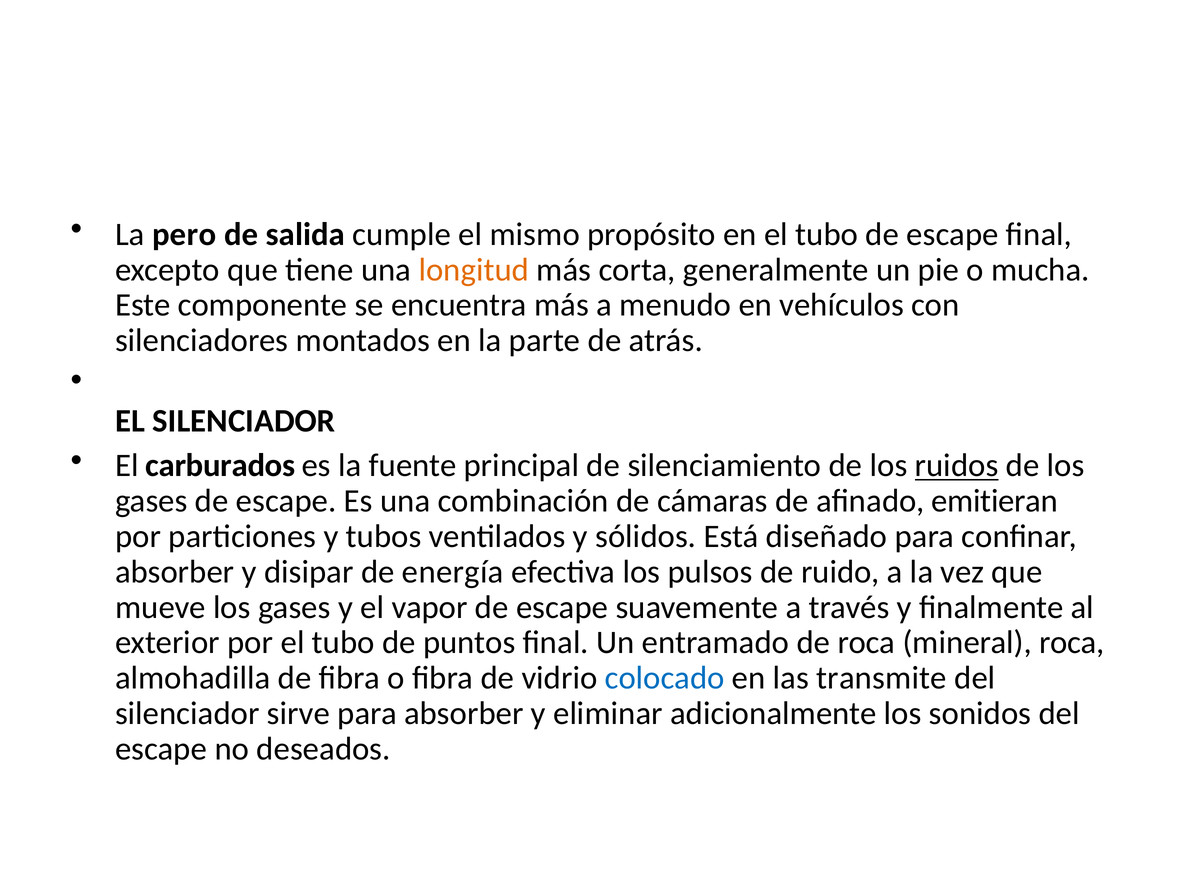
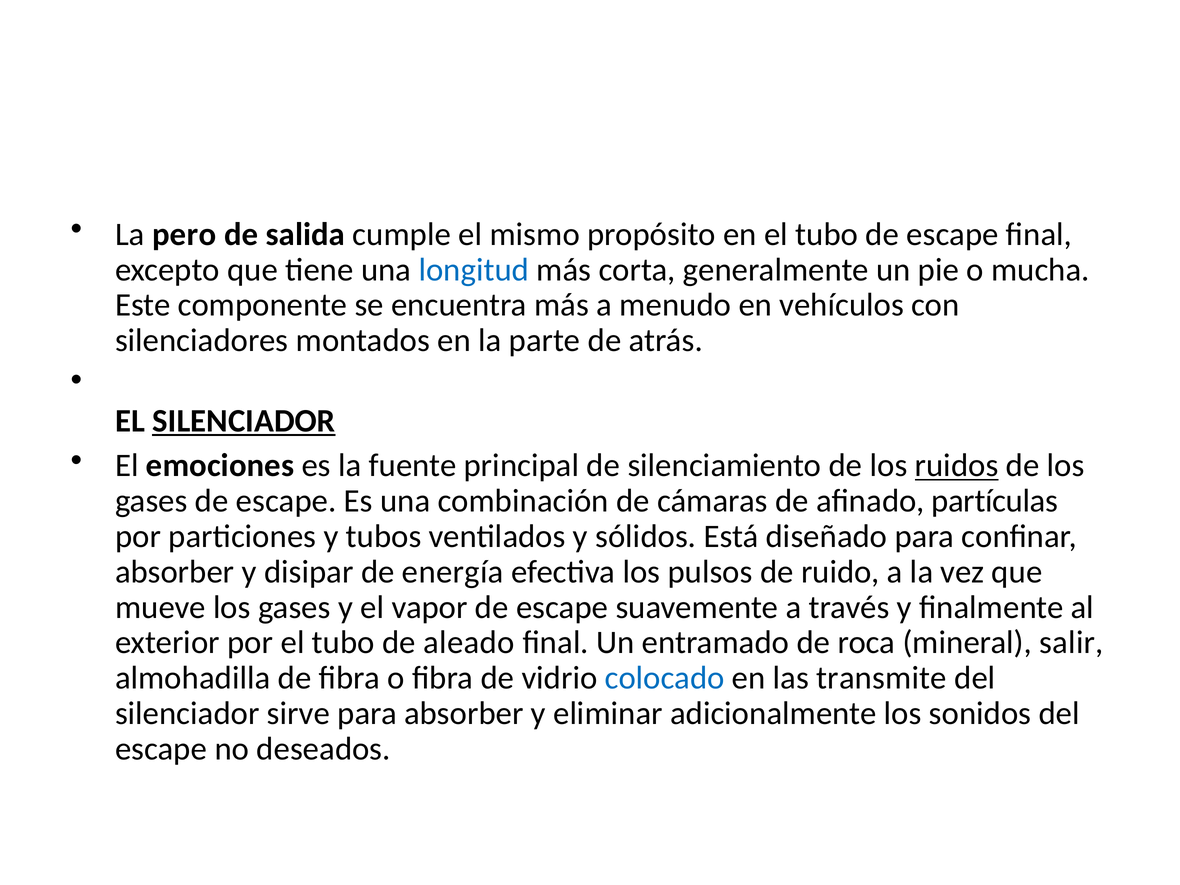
longitud colour: orange -> blue (474, 270)
SILENCIADOR underline: none -> present (244, 421)
carburados: carburados -> emociones (220, 466)
emitieran: emitieran -> partículas (995, 501)
puntos: puntos -> aleado (469, 643)
mineral roca: roca -> salir (1071, 643)
